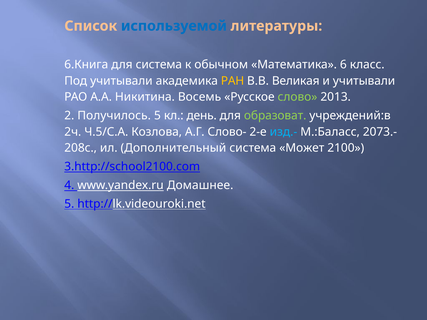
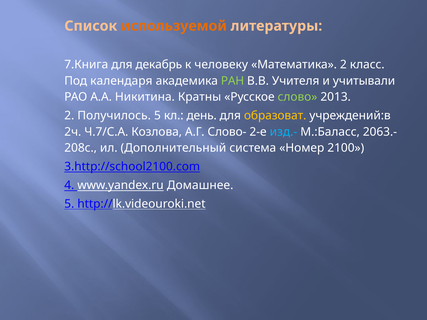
используемой colour: blue -> orange (174, 26)
6.Книга: 6.Книга -> 7.Книга (86, 65)
для система: система -> декабрь (159, 65)
обычном: обычном -> человеку (221, 65)
Математика 6: 6 -> 2 (343, 65)
Под учитывали: учитывали -> календаря (121, 81)
РАН colour: yellow -> light green (233, 81)
Великая: Великая -> Учителя (296, 81)
Восемь: Восемь -> Кратны (200, 97)
образоват colour: light green -> yellow (275, 116)
Ч.5/С.А: Ч.5/С.А -> Ч.7/С.А (106, 132)
2073.-: 2073.- -> 2063.- (380, 132)
Может: Может -> Номер (302, 148)
